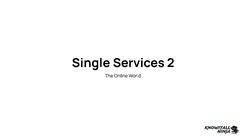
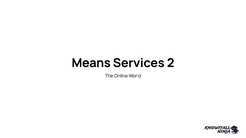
Single: Single -> Means (91, 63)
